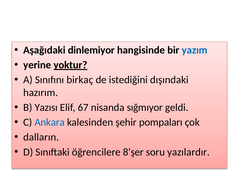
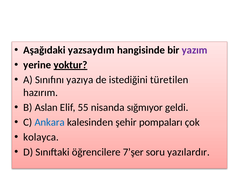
dinlemiyor: dinlemiyor -> yazsaydım (91, 50)
yazım colour: blue -> purple (195, 50)
birkaç: birkaç -> yazıya (80, 80)
dışındaki: dışındaki -> türetilen (169, 80)
Yazısı: Yazısı -> Aslan (46, 108)
67: 67 -> 55 (83, 108)
dalların: dalların -> kolayca (41, 137)
8’şer: 8’şer -> 7’şer (133, 152)
